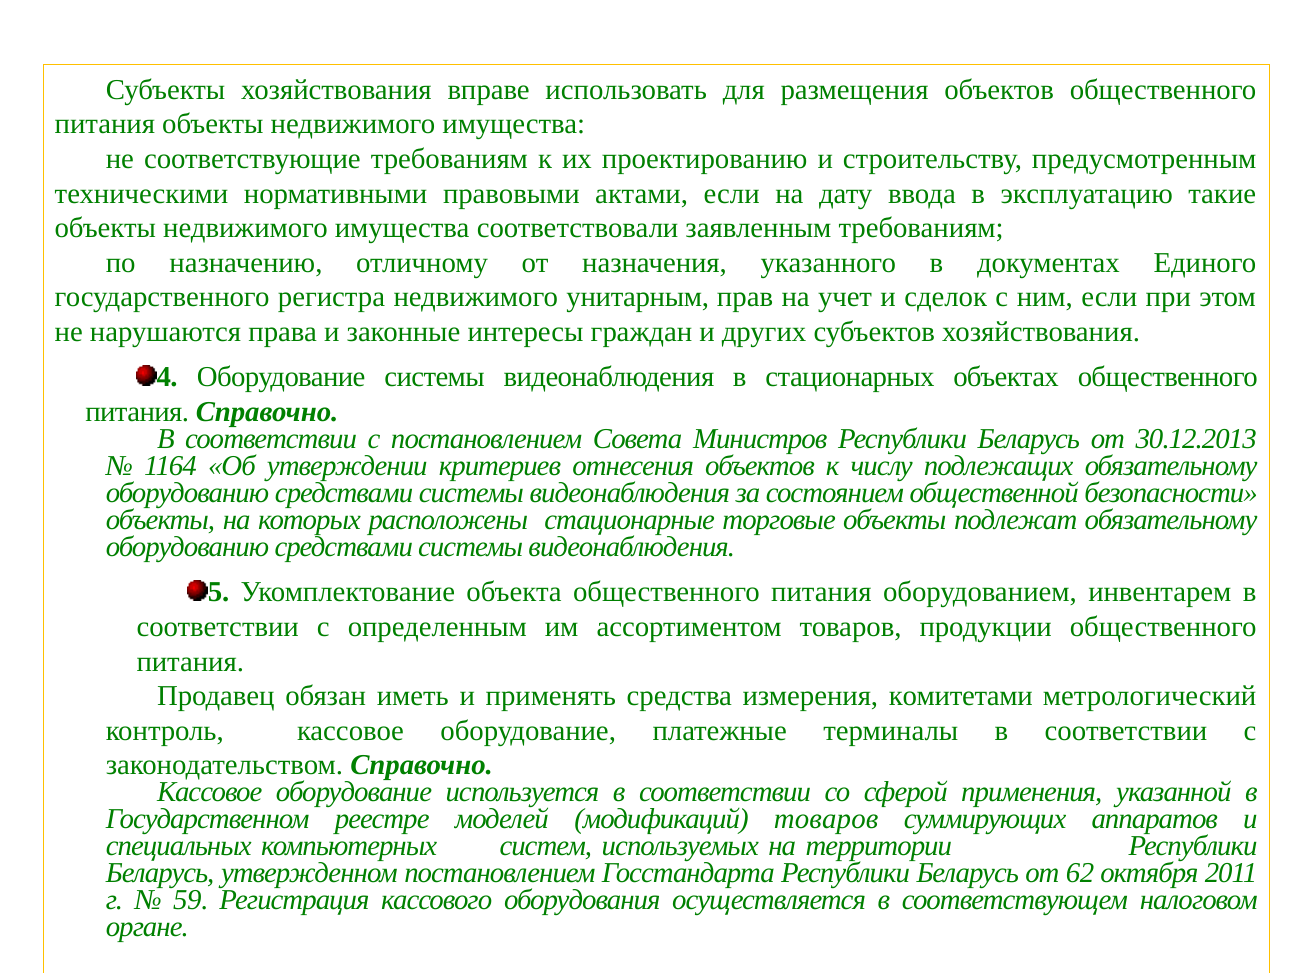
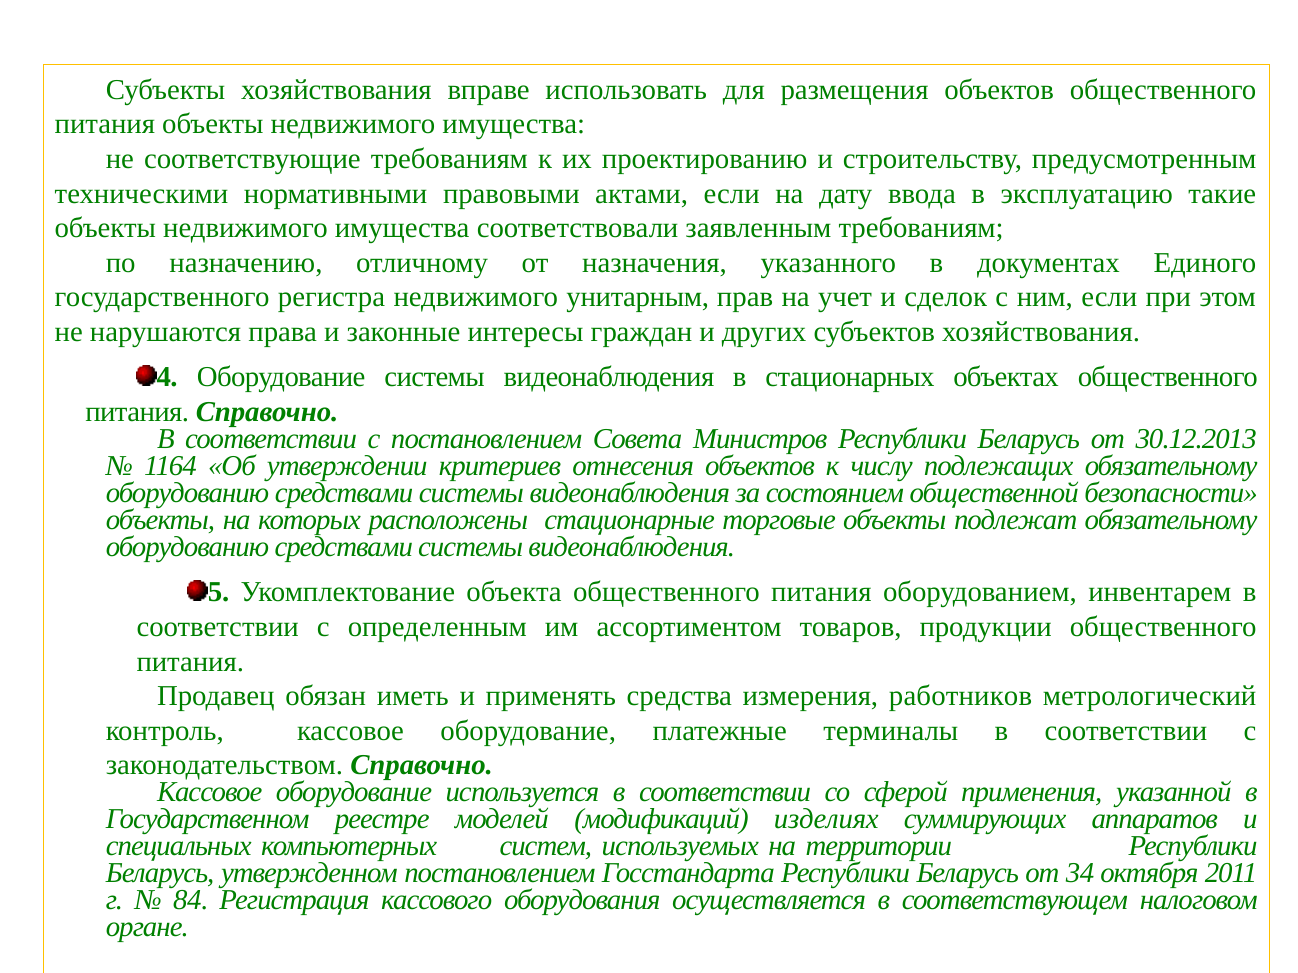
комитетами: комитетами -> работников (961, 697)
модификаций товаров: товаров -> изделиях (826, 820)
62: 62 -> 34 (1080, 874)
59: 59 -> 84 (191, 901)
